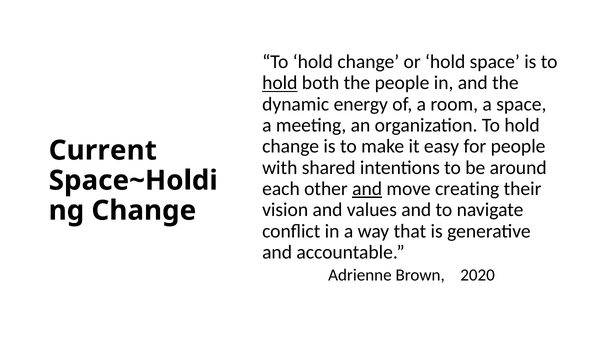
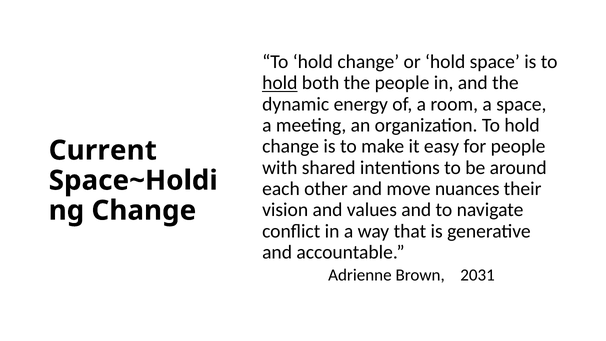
and underline: present -> none (367, 189)
creating: creating -> nuances (467, 189)
2020: 2020 -> 2031 (478, 275)
